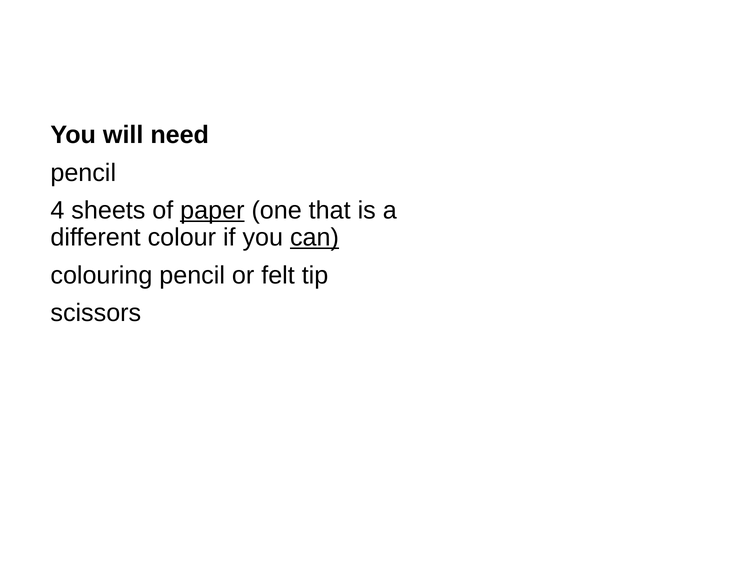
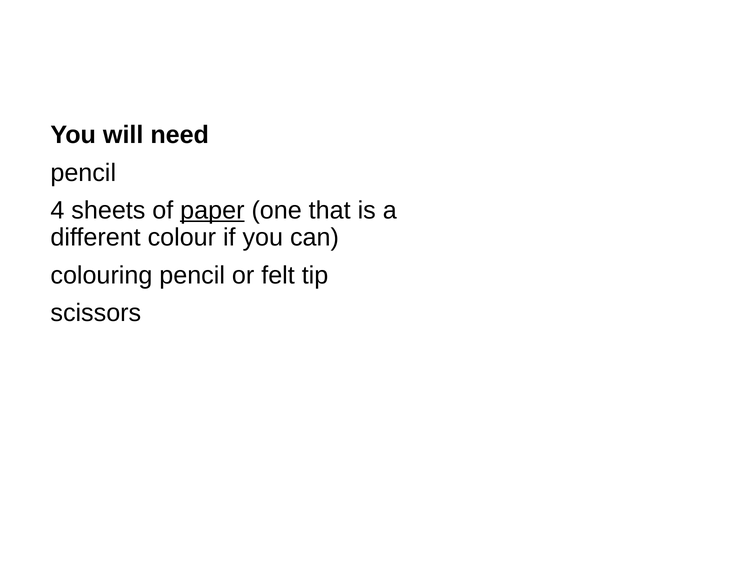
can underline: present -> none (314, 237)
